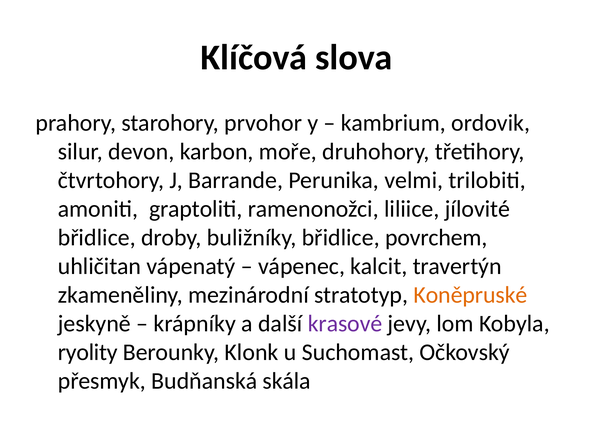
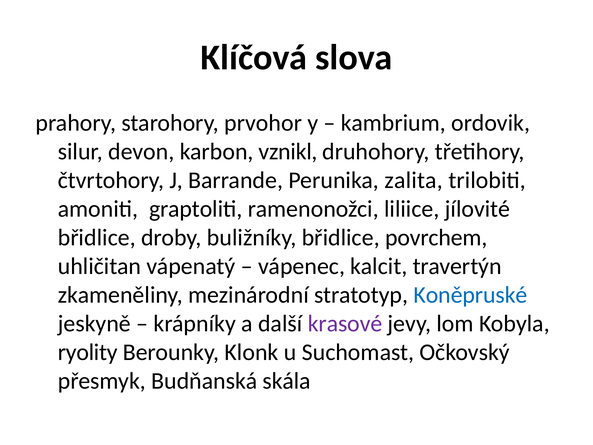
moře: moře -> vznikl (288, 151)
velmi: velmi -> zalita (414, 180)
Koněpruské colour: orange -> blue (470, 295)
